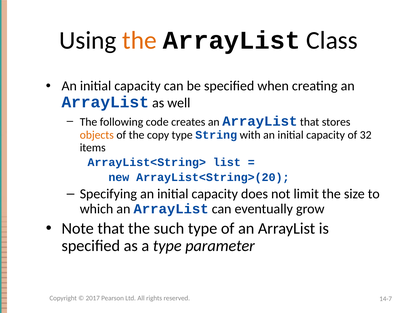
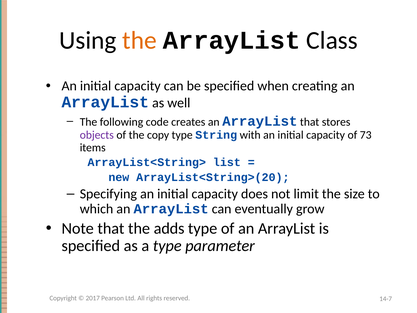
objects colour: orange -> purple (97, 135)
32: 32 -> 73 (366, 135)
such: such -> adds (169, 228)
